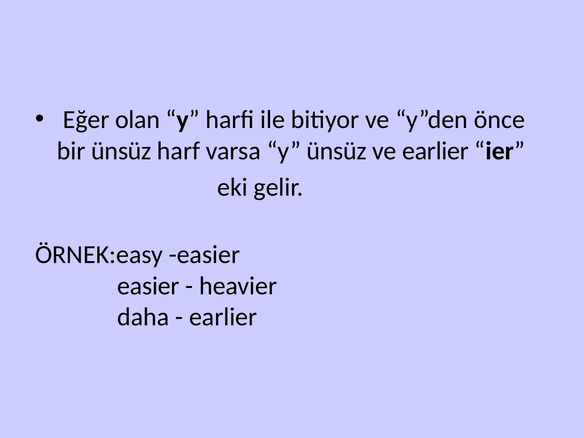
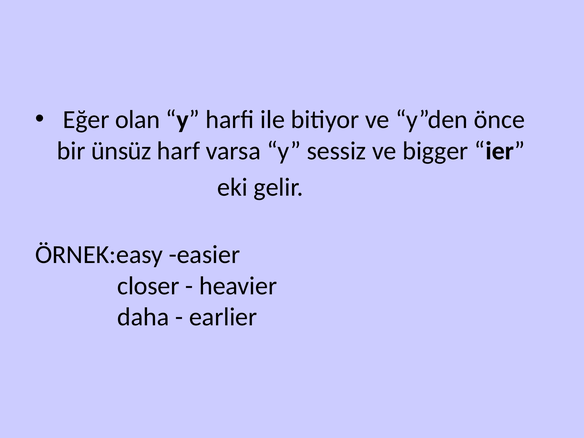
y ünsüz: ünsüz -> sessiz (337, 151)
ve earlier: earlier -> bigger (435, 151)
easier: easier -> closer (148, 286)
